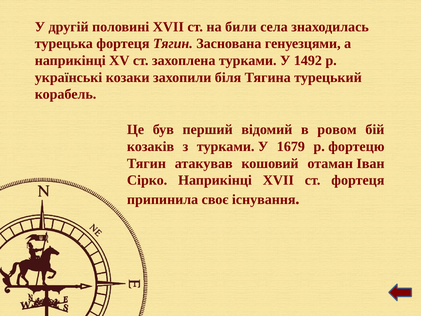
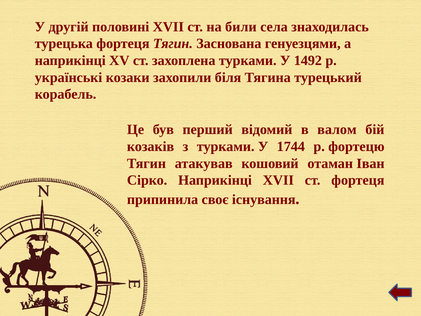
ровом: ровом -> валом (337, 130)
1679: 1679 -> 1744 (291, 146)
